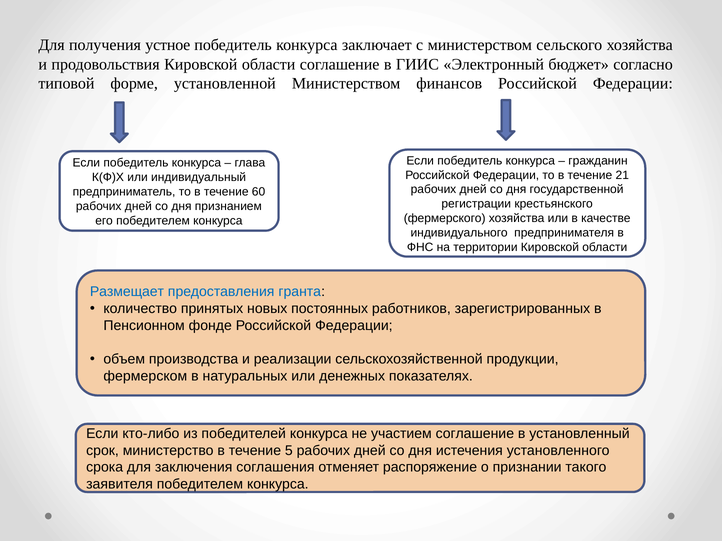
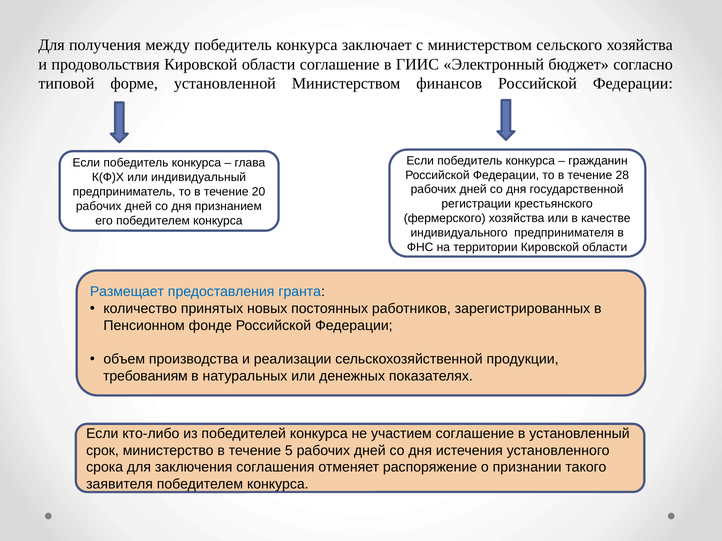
устное: устное -> между (168, 45)
21: 21 -> 28 (622, 175)
60: 60 -> 20 (259, 192)
фермерском: фермерском -> требованиям (145, 376)
